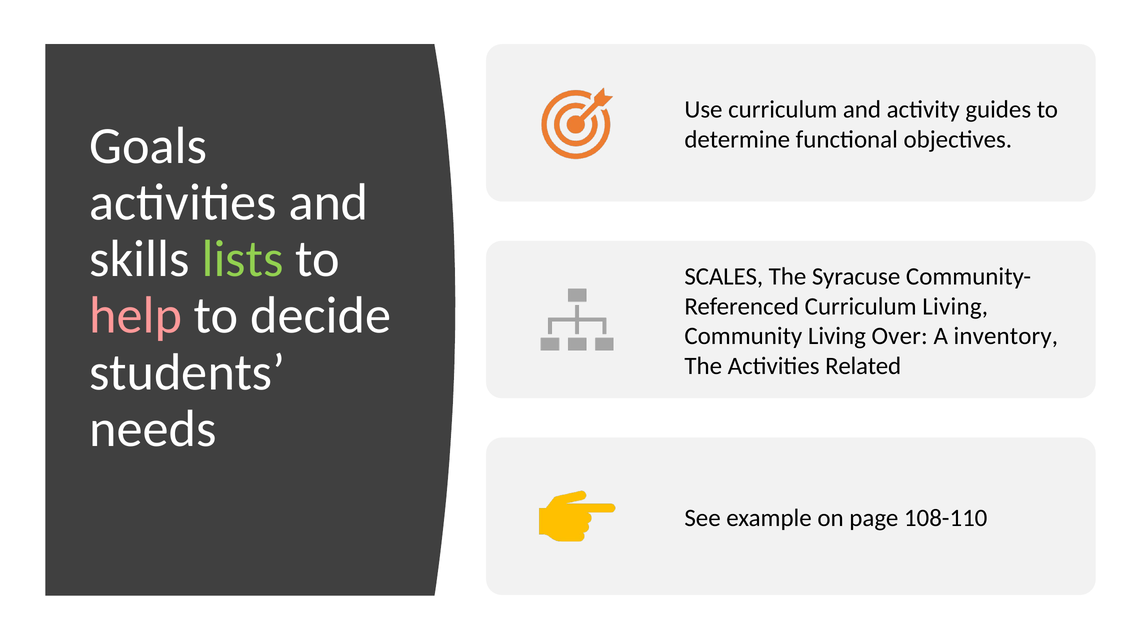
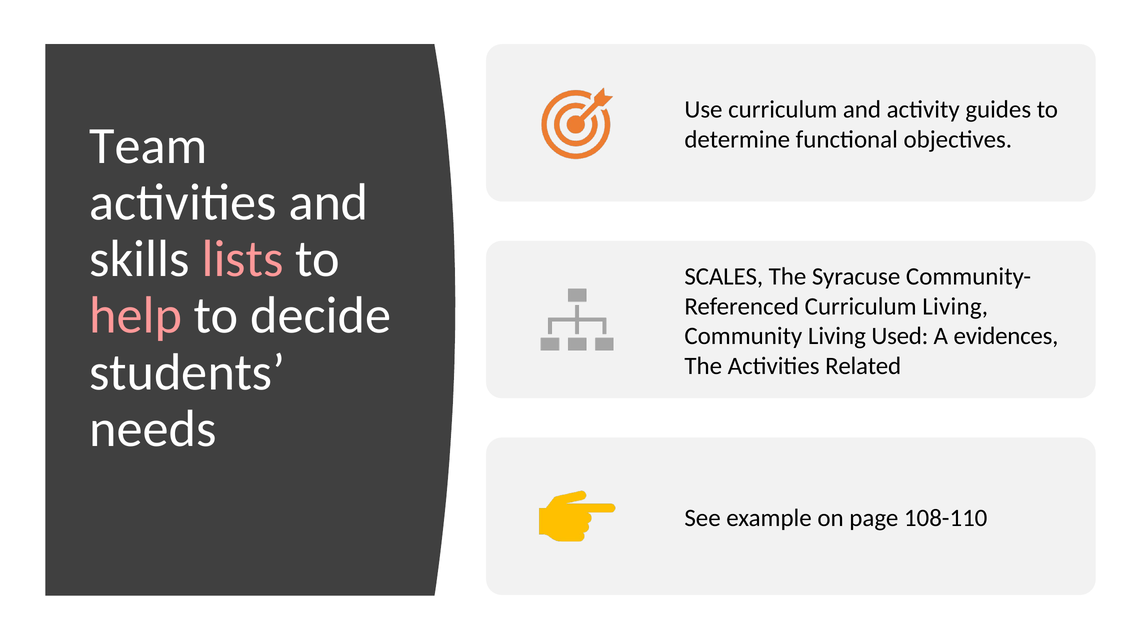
Goals: Goals -> Team (148, 146)
lists colour: light green -> pink (243, 259)
Over: Over -> Used (900, 336)
inventory: inventory -> evidences (1006, 336)
